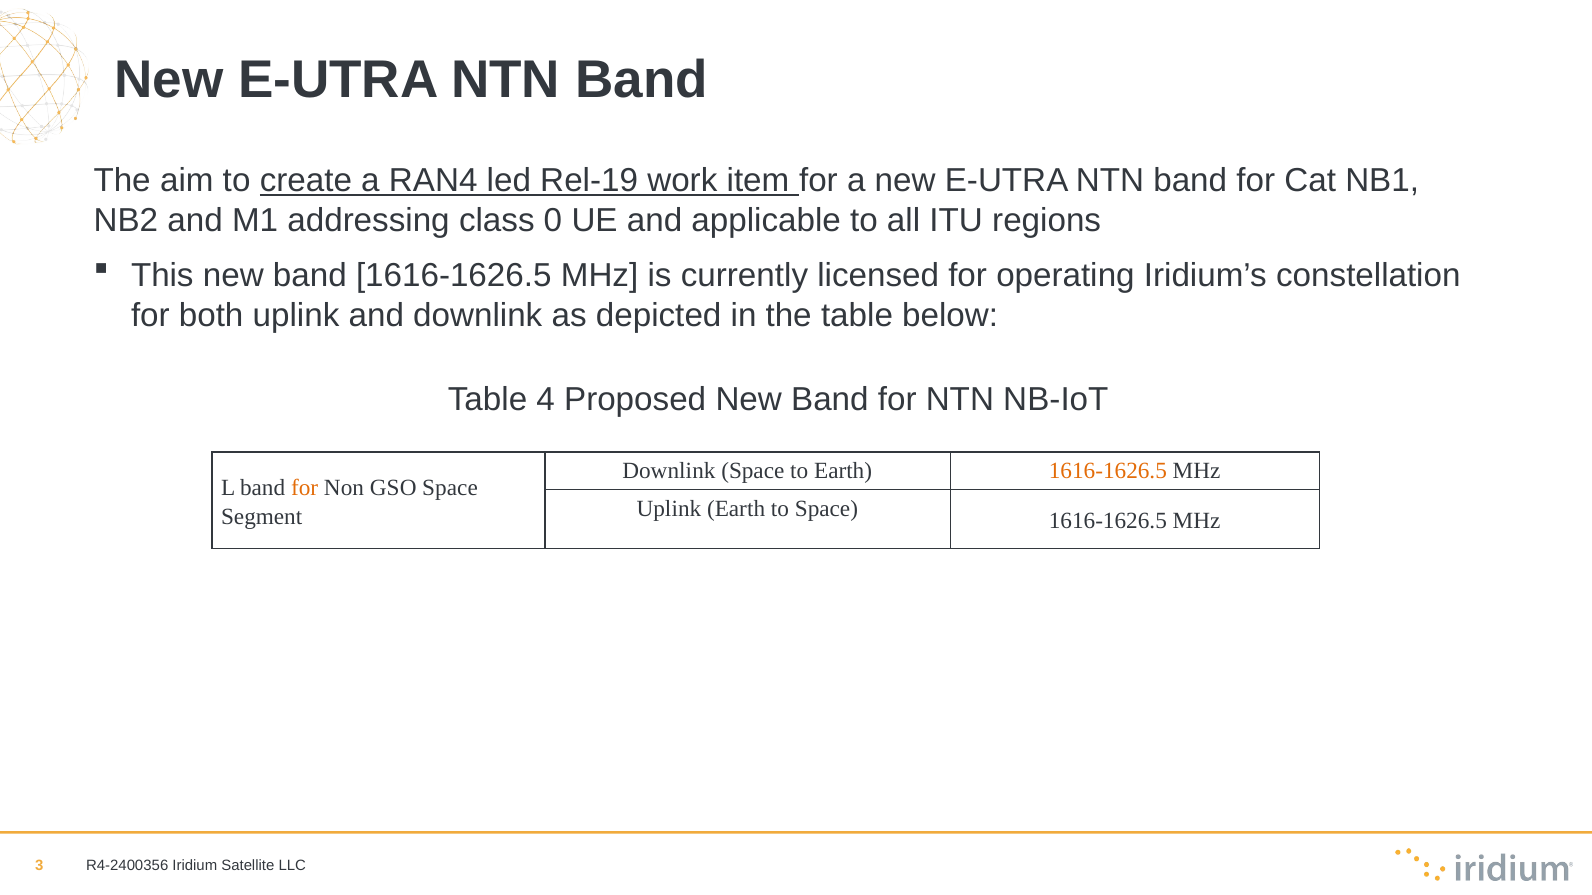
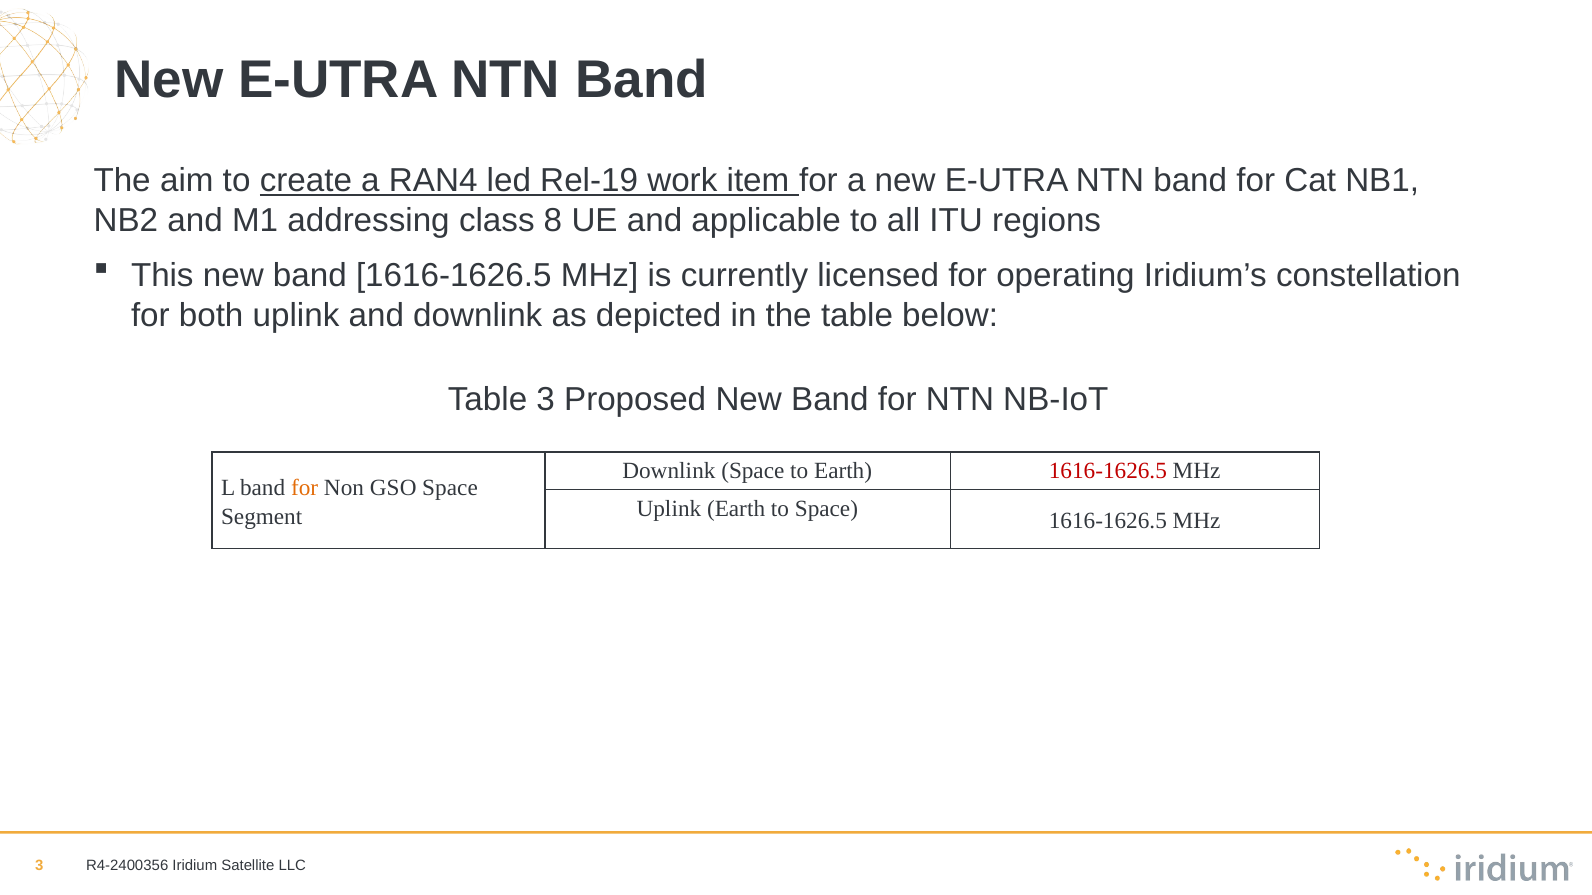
0: 0 -> 8 (553, 221)
Table 4: 4 -> 3 (546, 400)
1616-1626.5 colour: orange -> red (1108, 471)
